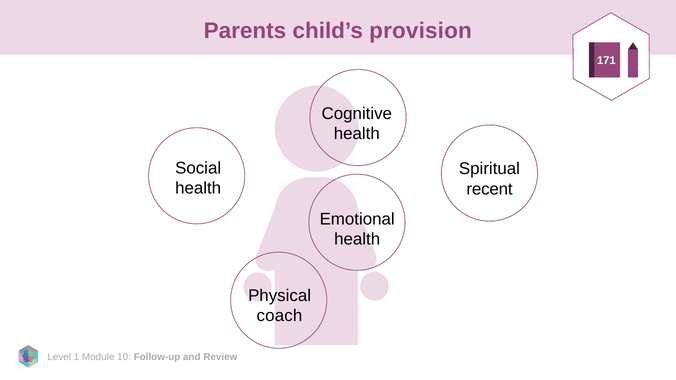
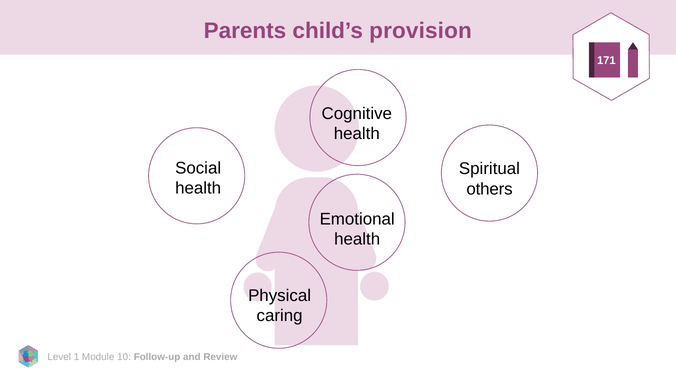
recent: recent -> others (490, 189)
coach: coach -> caring (280, 316)
